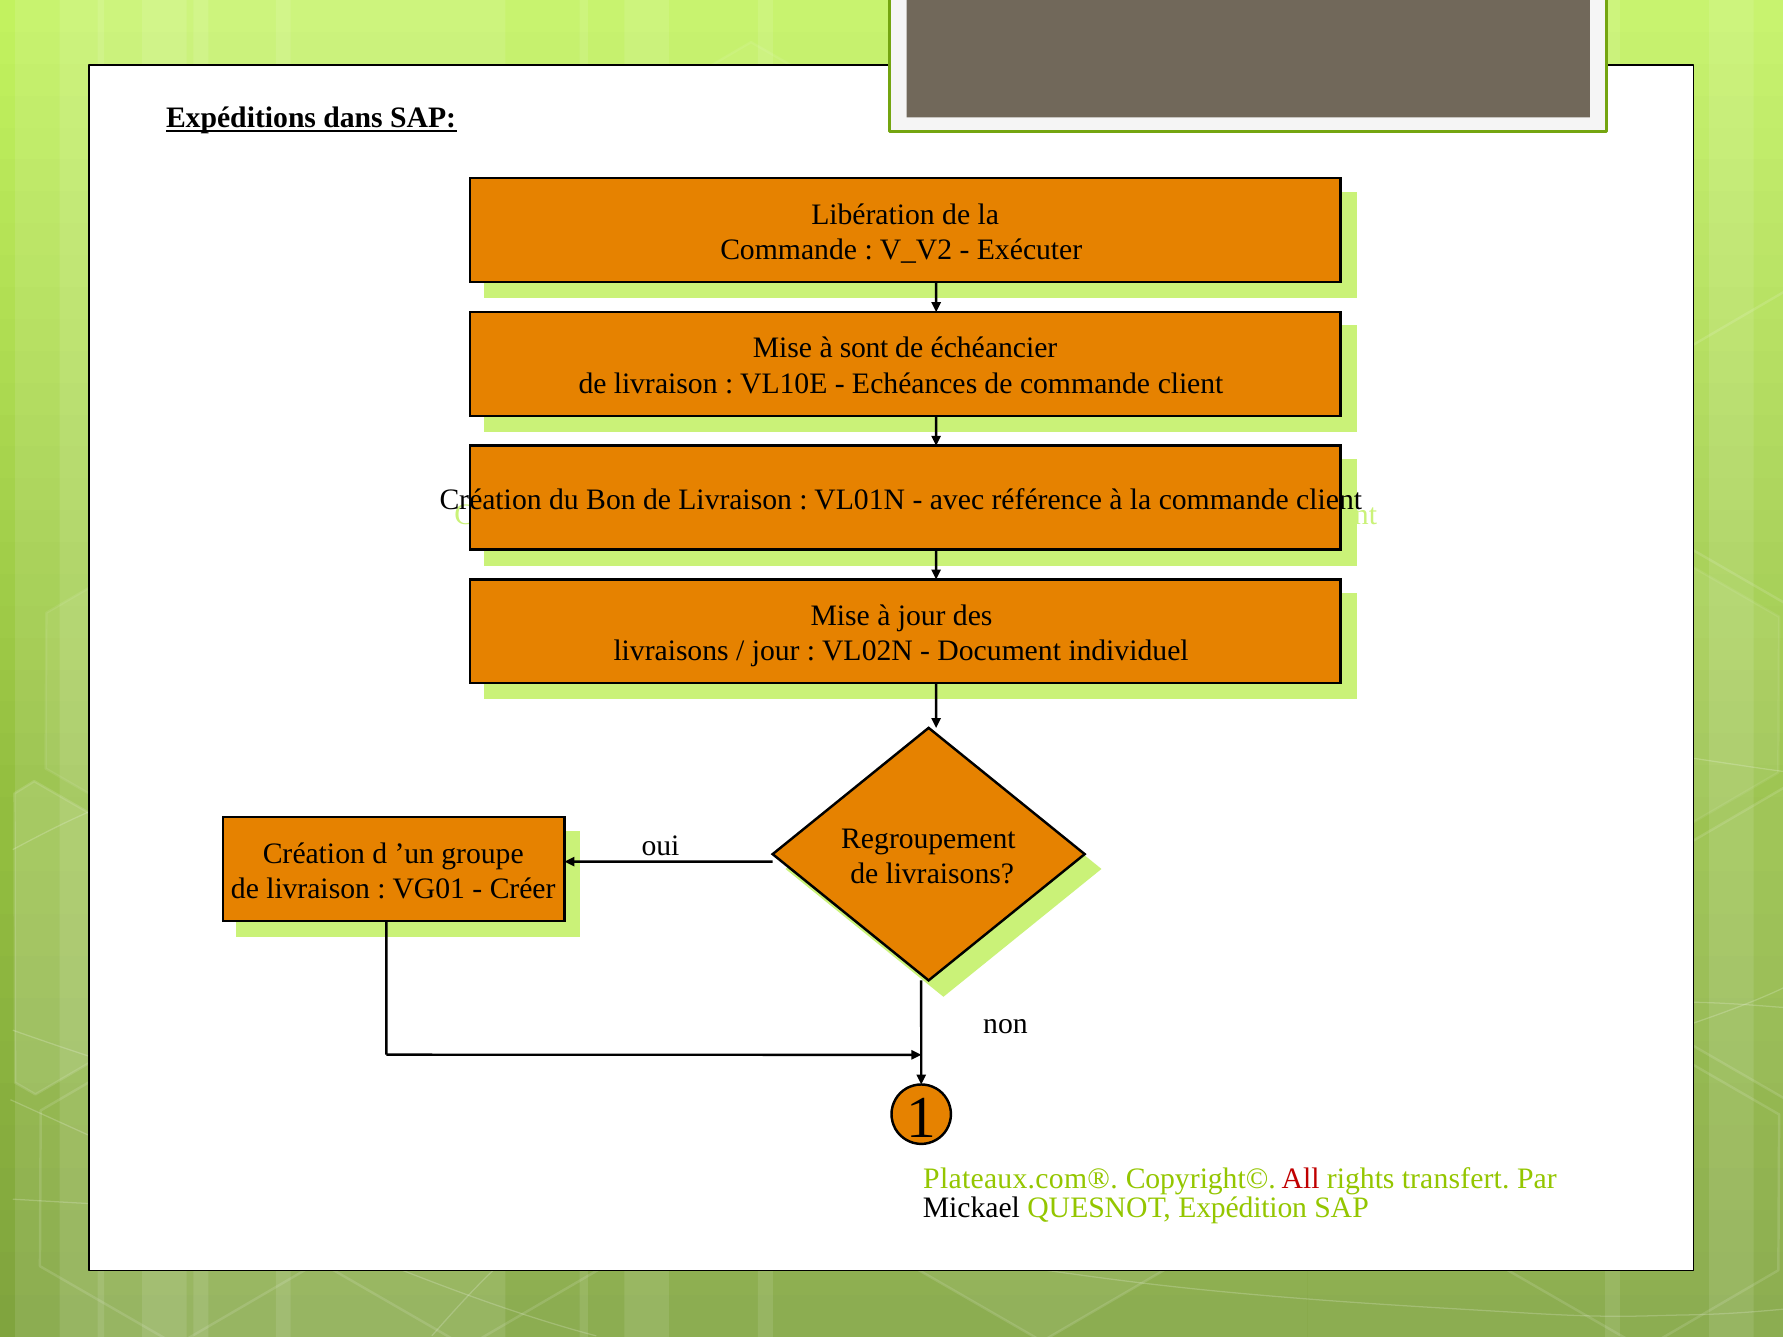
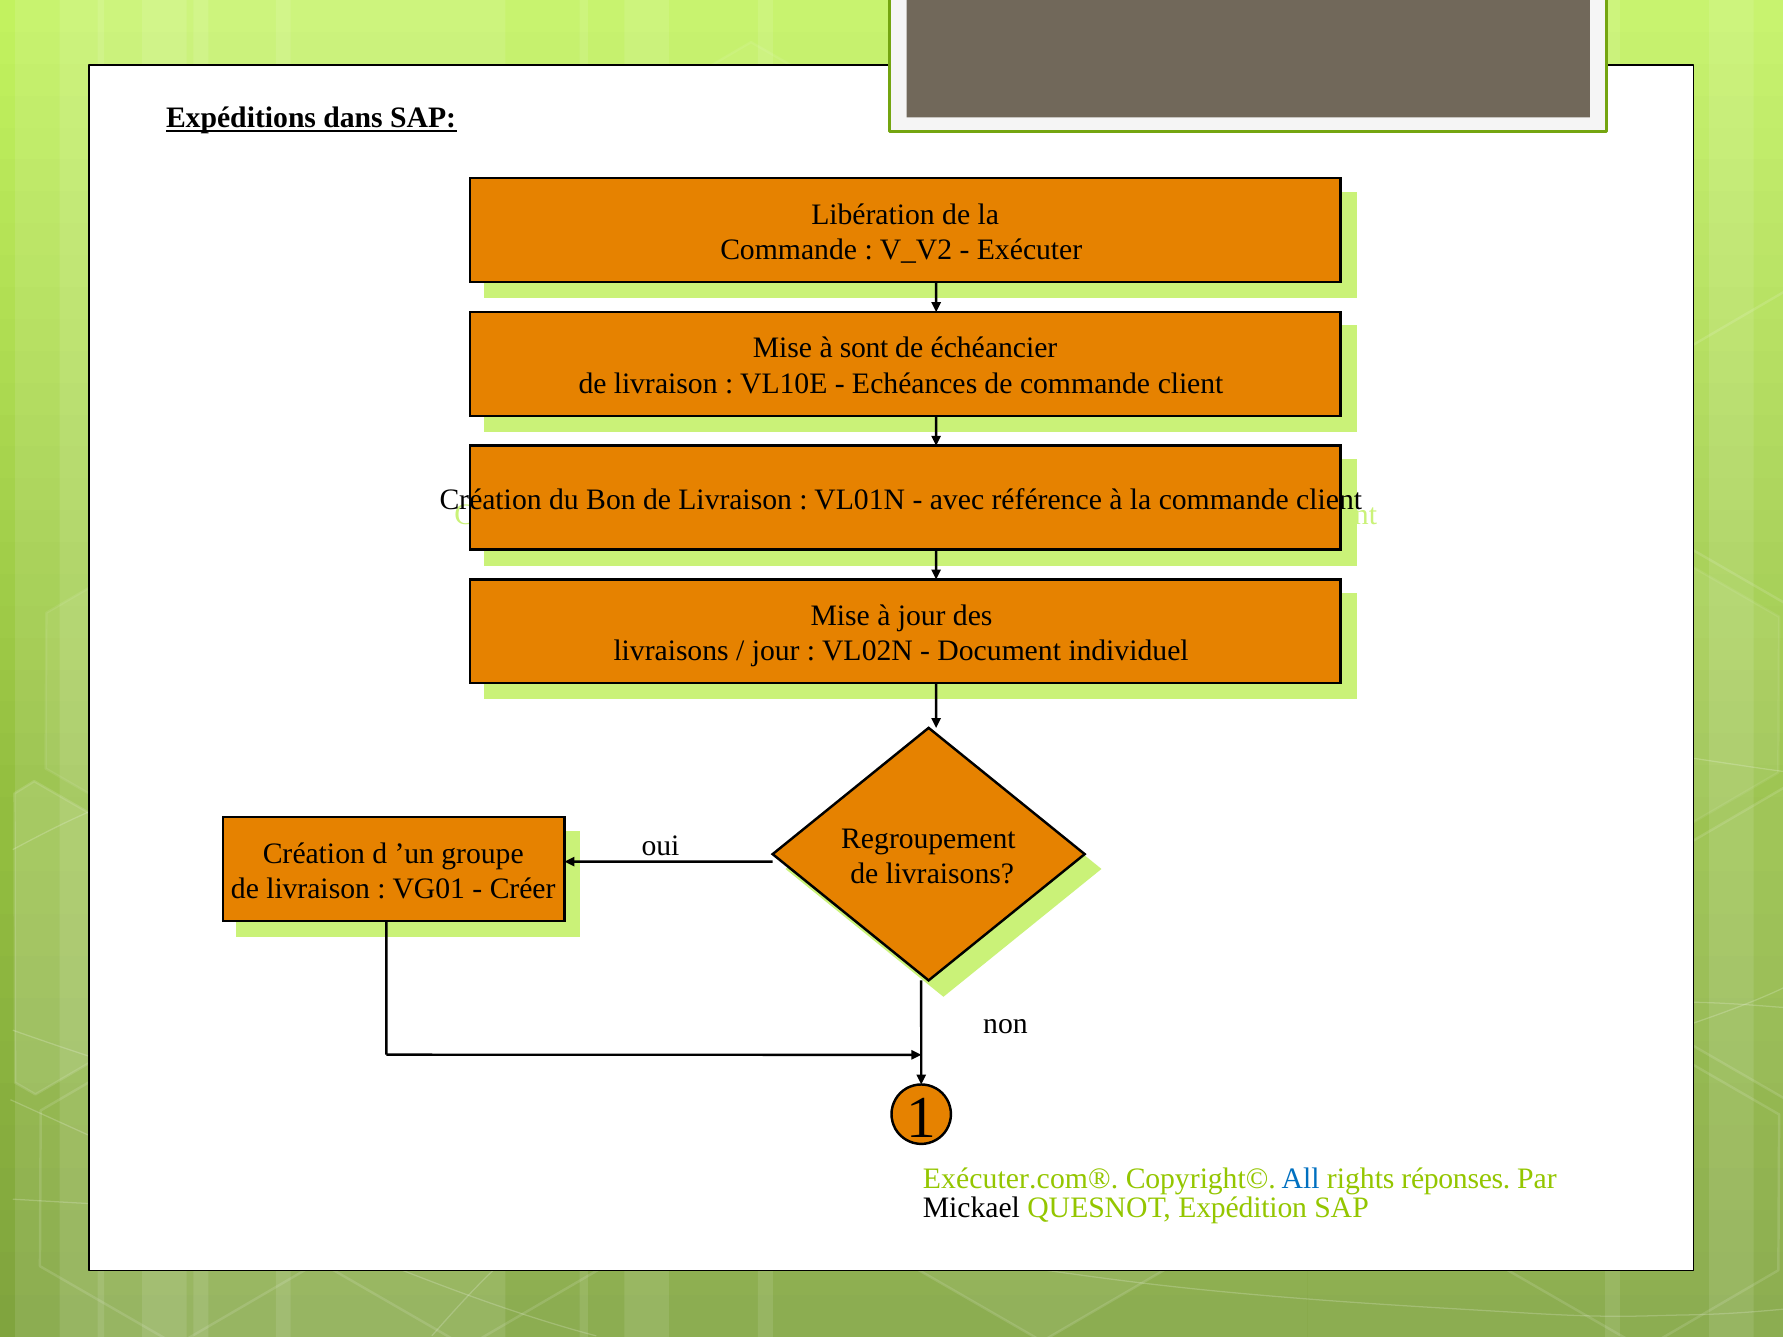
Plateaux.com®: Plateaux.com® -> Exécuter.com® (1021, 1179)
All colour: red -> blue (1301, 1179)
transfert: transfert -> réponses (1456, 1179)
